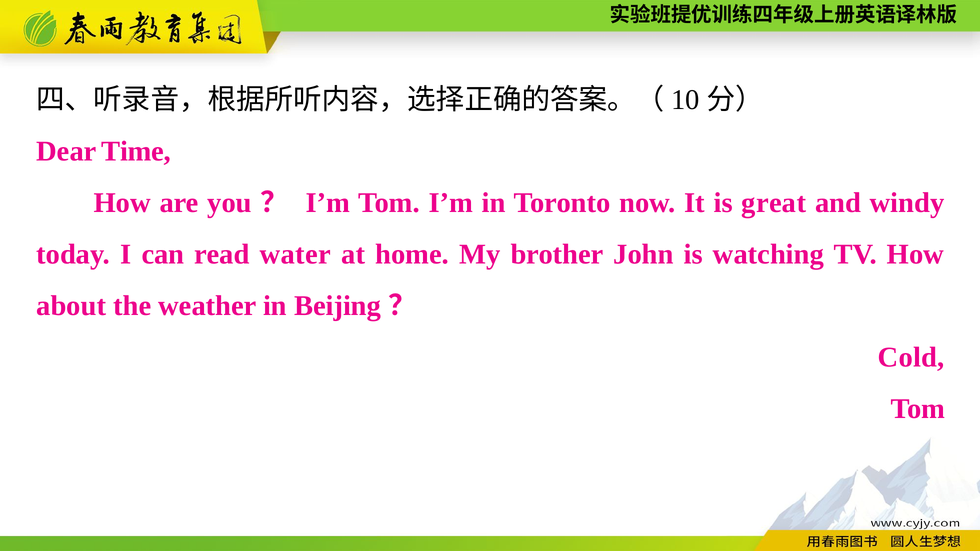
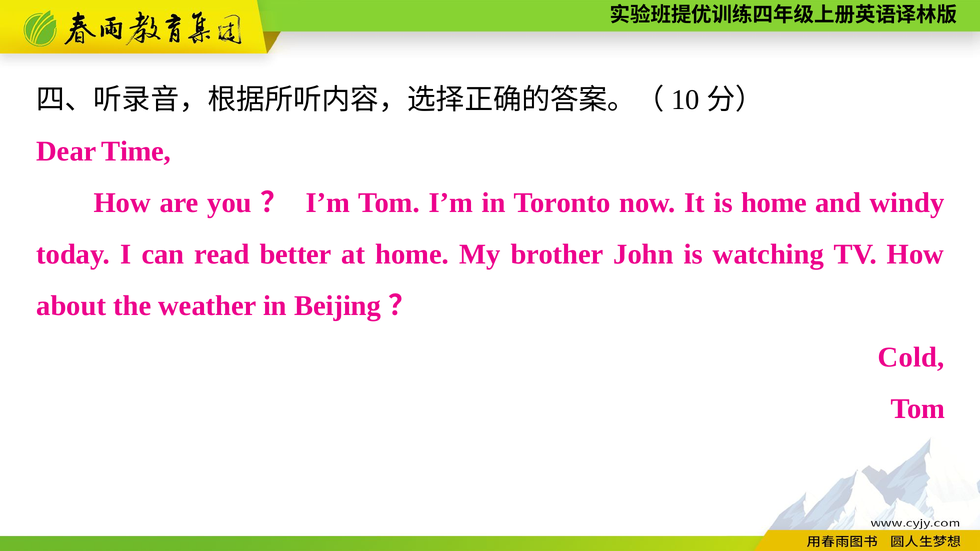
is great: great -> home (774, 203)
water: water -> better (296, 254)
